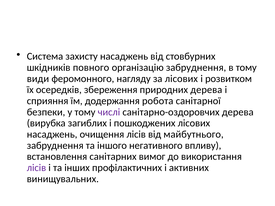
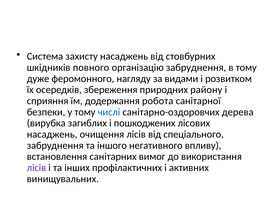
види: види -> дуже (38, 79)
за лісових: лісових -> видами (181, 79)
природних дерева: дерева -> району (206, 90)
числі colour: purple -> blue (109, 112)
майбутнього: майбутнього -> спеціального (194, 134)
